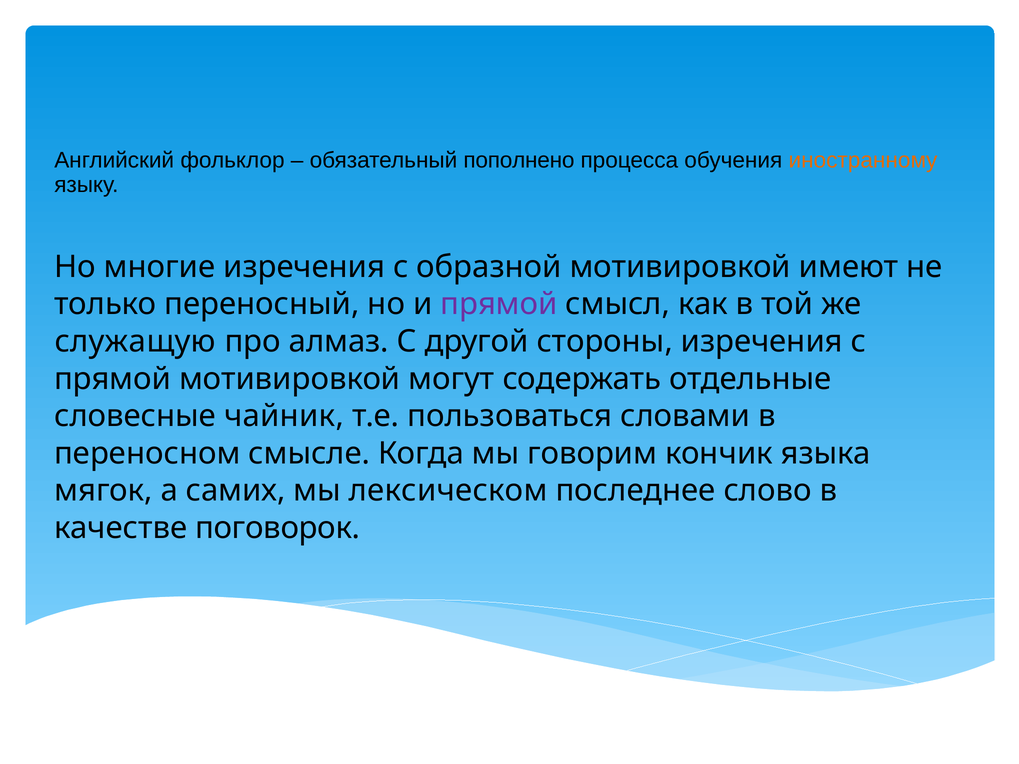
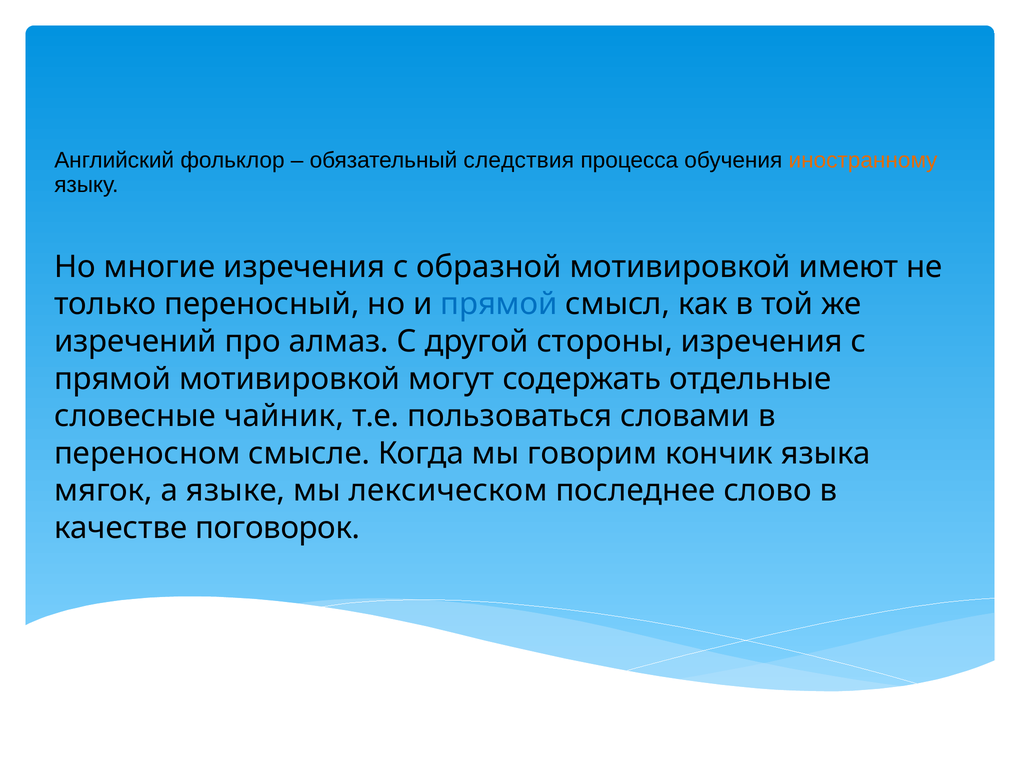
пополнено: пополнено -> следствия (519, 160)
прямой colour: purple -> blue (499, 304)
служащую: служащую -> изречений (135, 342)
самих: самих -> языке (236, 491)
